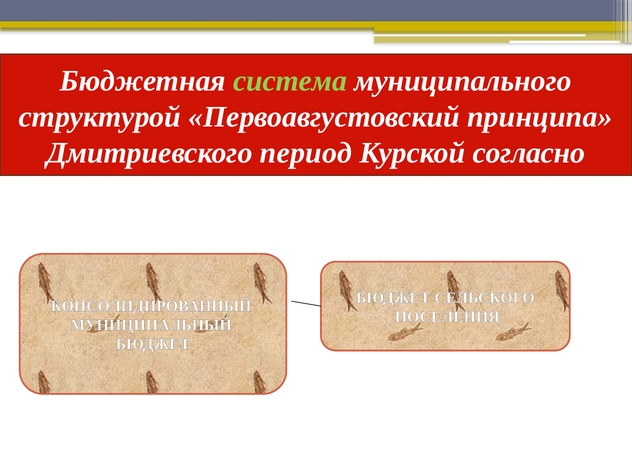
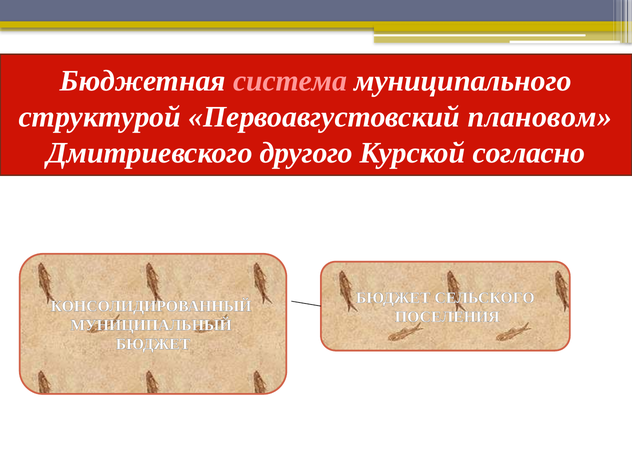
система colour: light green -> pink (290, 81)
принципа: принципа -> плановом (540, 117)
период: период -> другого (306, 153)
